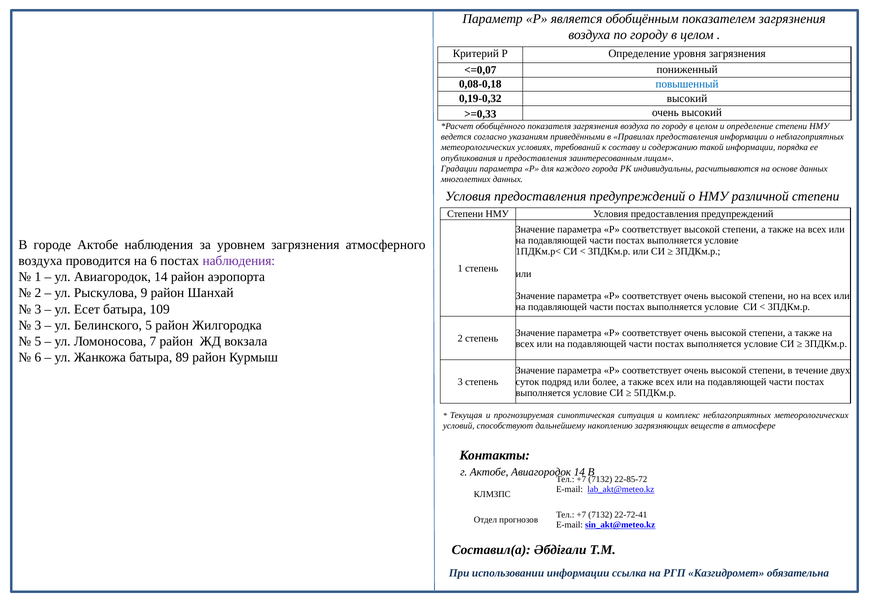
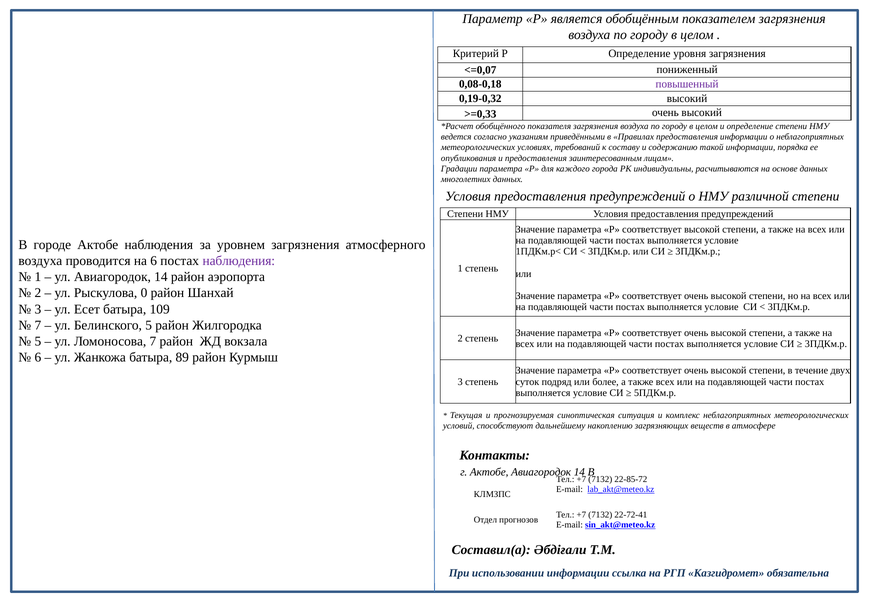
повышенный colour: blue -> purple (687, 84)
9: 9 -> 0 (144, 293)
3: 3 -> 7 (38, 325)
